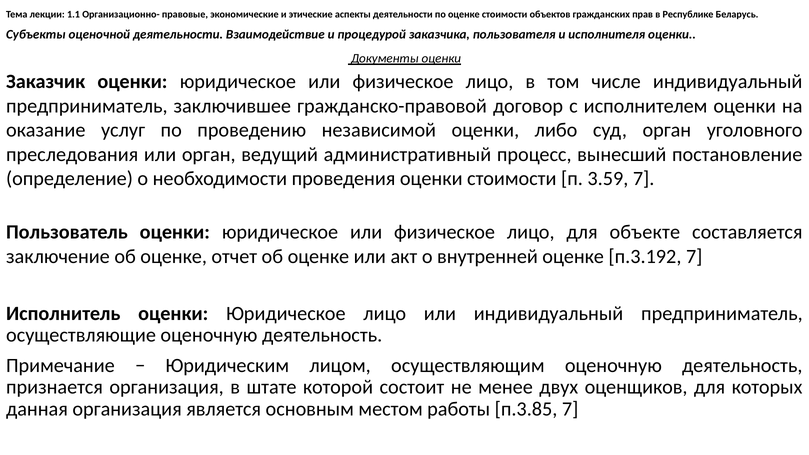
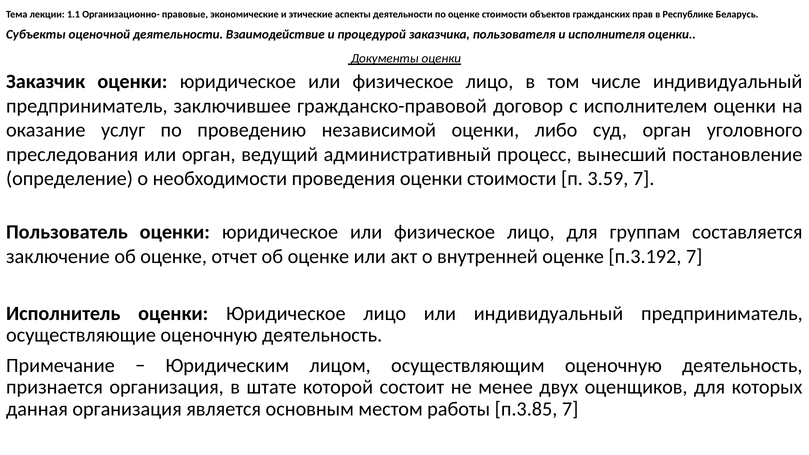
объекте: объекте -> группам (645, 232)
